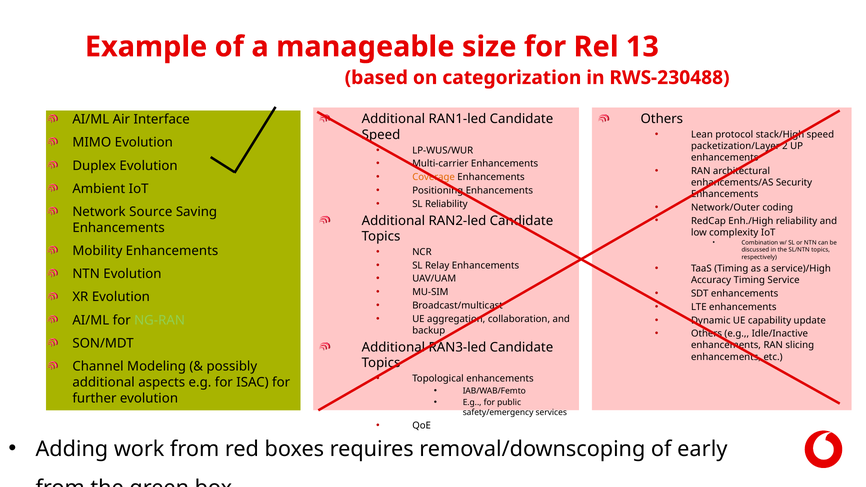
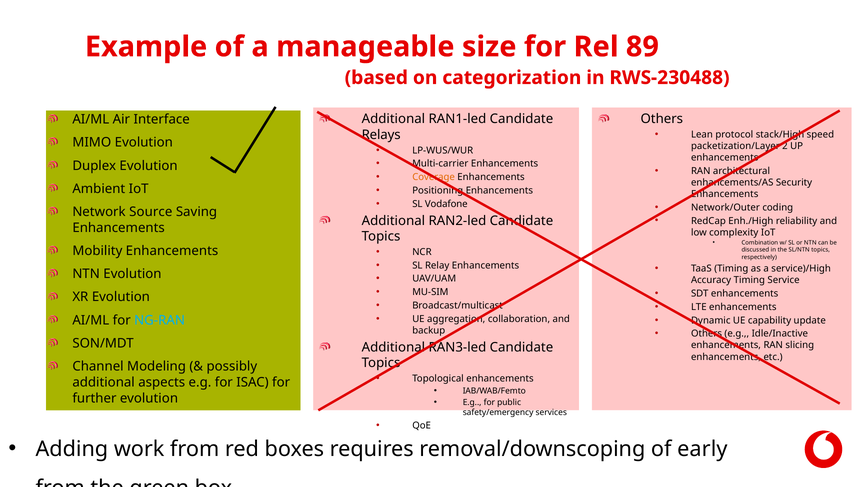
13: 13 -> 89 (642, 47)
Speed: Speed -> Relays (381, 135)
SL Reliability: Reliability -> Vodafone (446, 204)
NG-RAN colour: light green -> light blue (160, 320)
